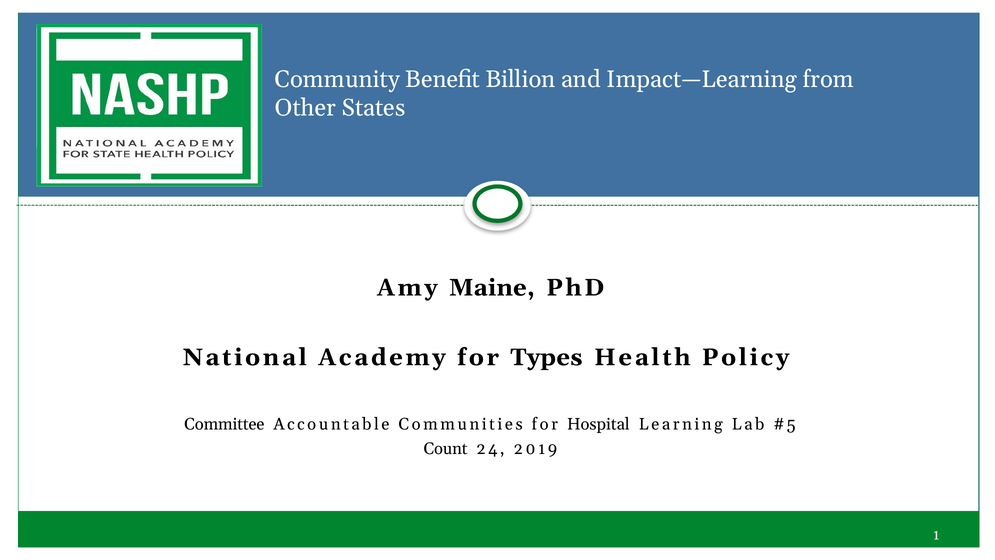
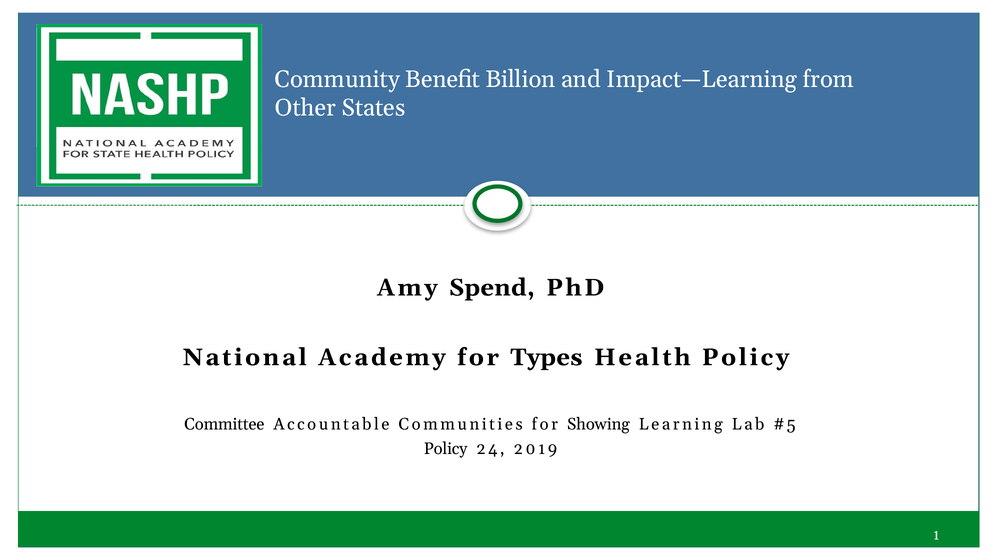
Maine: Maine -> Spend (492, 287)
Hospital: Hospital -> Showing (598, 424)
Count: Count -> Policy (446, 448)
